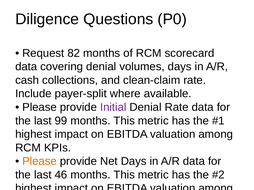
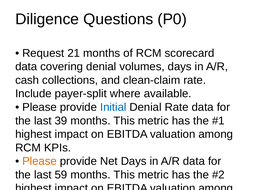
82: 82 -> 21 (74, 53)
Initial colour: purple -> blue (113, 107)
99: 99 -> 39 (61, 121)
46: 46 -> 59 (61, 175)
